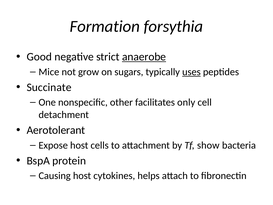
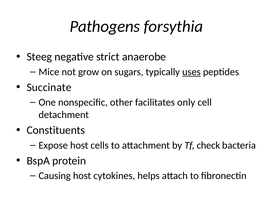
Formation: Formation -> Pathogens (105, 26)
Good: Good -> Steeg (39, 57)
anaerobe underline: present -> none (144, 57)
Aerotolerant: Aerotolerant -> Constituents (56, 130)
show: show -> check (208, 145)
